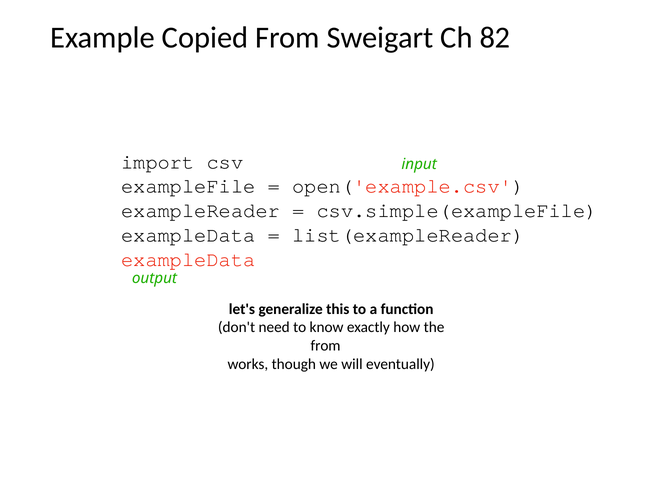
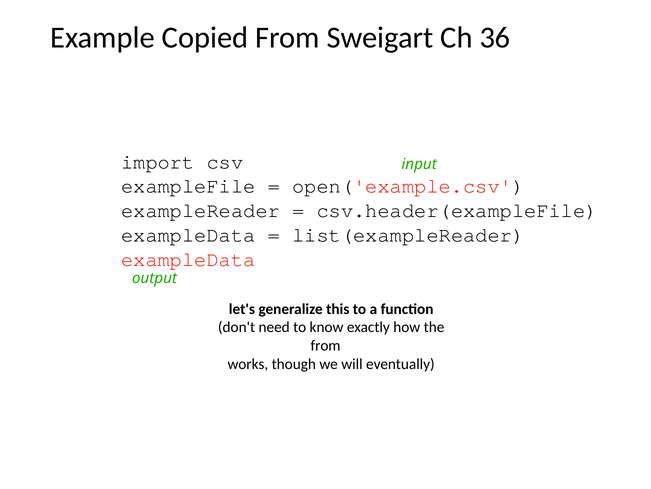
82: 82 -> 36 (495, 37)
csv.simple(exampleFile: csv.simple(exampleFile -> csv.header(exampleFile (457, 210)
